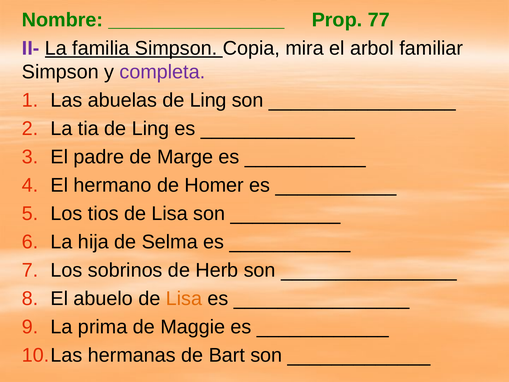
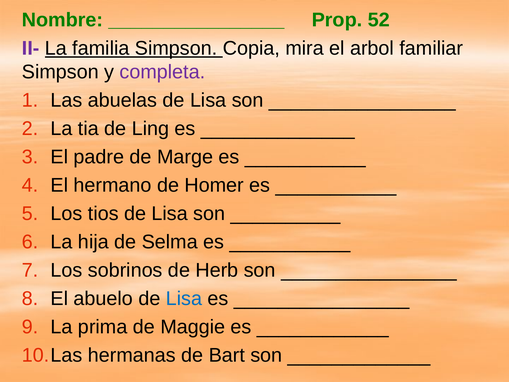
77: 77 -> 52 (379, 20)
abuelas de Ling: Ling -> Lisa (208, 100)
Lisa colour: orange -> blue (184, 298)
